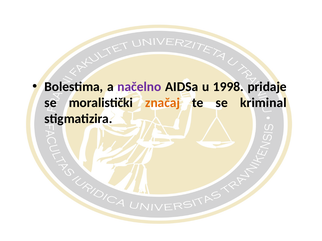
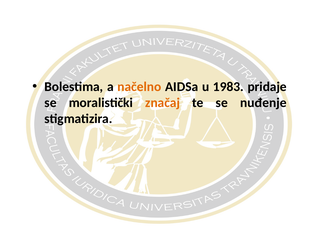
načelno colour: purple -> orange (139, 87)
1998: 1998 -> 1983 (228, 87)
kriminal: kriminal -> nuđenje (263, 103)
